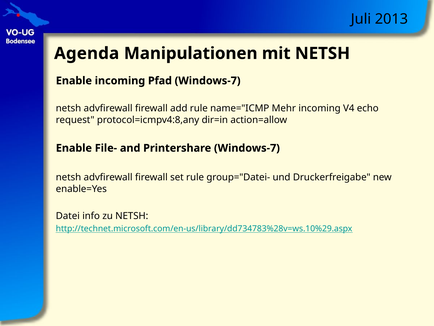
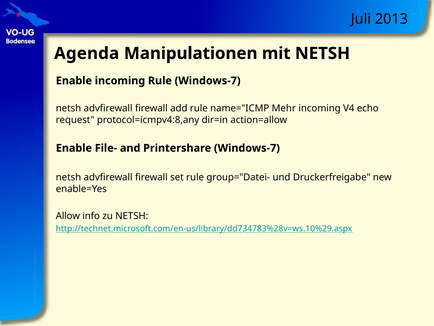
incoming Pfad: Pfad -> Rule (160, 81)
Datei: Datei -> Allow (68, 216)
